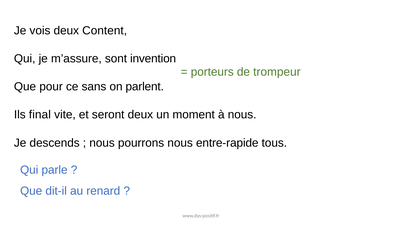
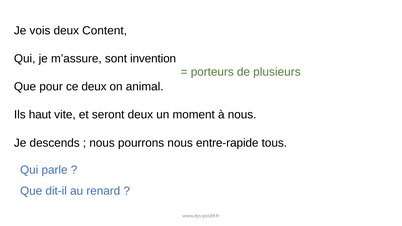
trompeur: trompeur -> plusieurs (277, 72)
ce sans: sans -> deux (94, 87)
parlent: parlent -> animal (145, 87)
final: final -> haut (40, 115)
